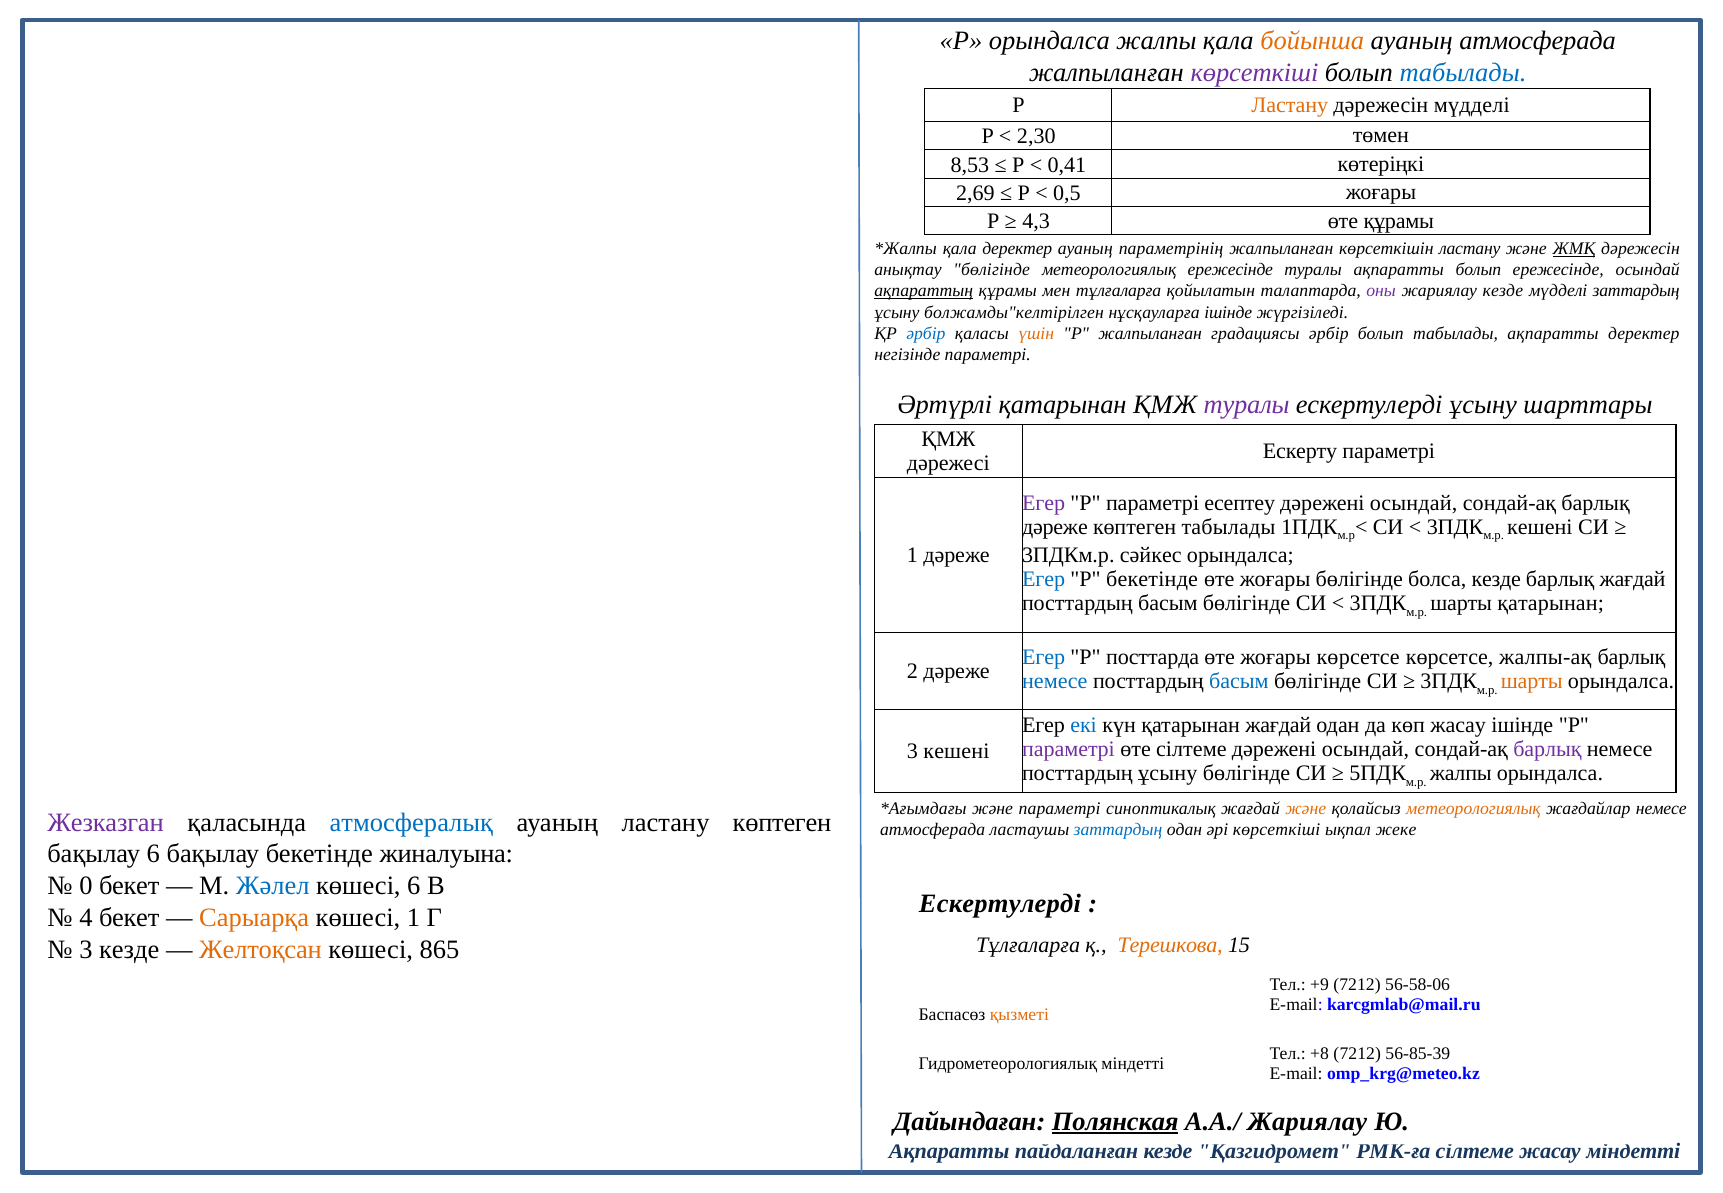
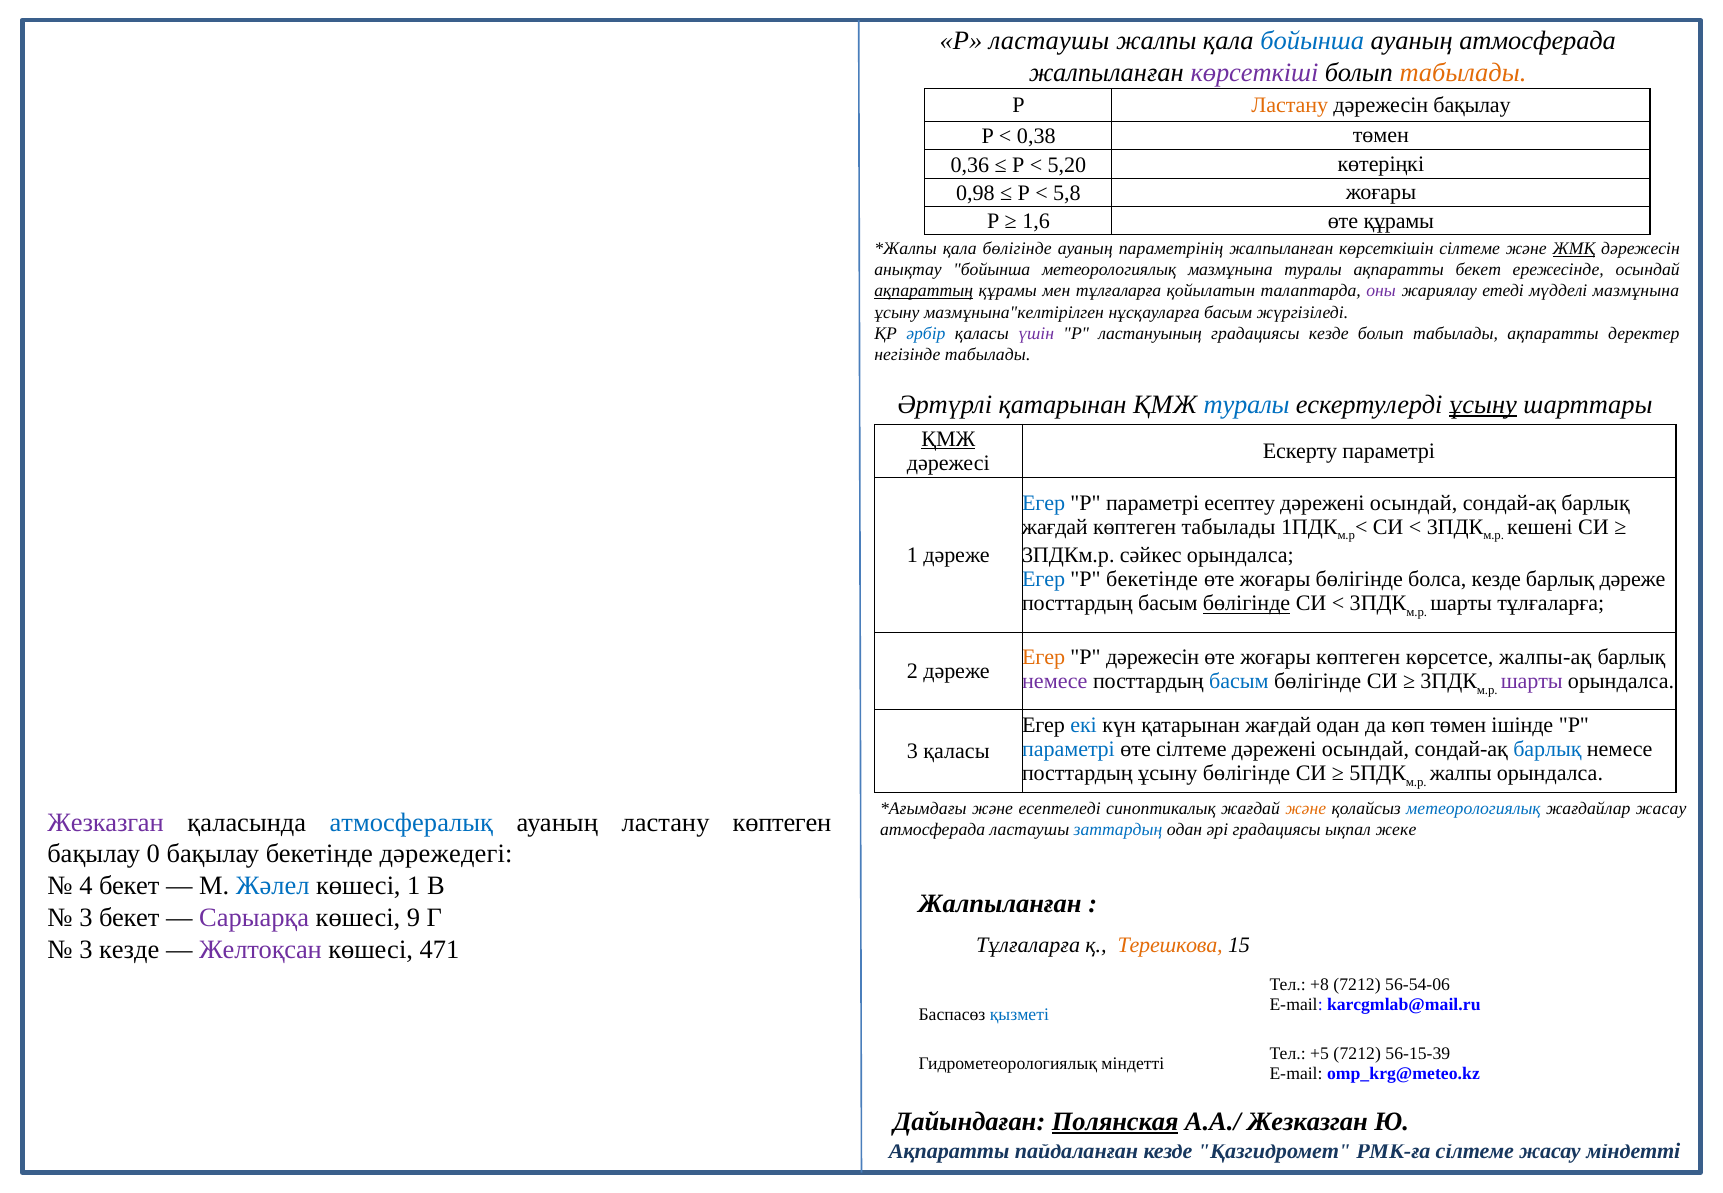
Р орындалса: орындалса -> ластаушы (1049, 41)
бойынша colour: orange -> blue (1312, 41)
табылады colour: blue -> orange (1463, 73)
дәрежесін мүдделі: мүдделі -> бақылау (1472, 105)
2,30: 2,30 -> 0,38 (1036, 136)
8,53: 8,53 -> 0,36 (970, 165)
0,41: 0,41 -> 5,20 (1067, 165)
2,69: 2,69 -> 0,98 (975, 193)
0,5: 0,5 -> 5,8 (1067, 193)
4,3: 4,3 -> 1,6 (1036, 222)
қала деректер: деректер -> бөлігінде (1017, 249)
көрсеткішін ластану: ластану -> сілтеме (1470, 249)
анықтау бөлігінде: бөлігінде -> бойынша (992, 270)
метеорологиялық ережесінде: ережесінде -> мазмұнына (1230, 270)
ақпаратты болып: болып -> бекет (1478, 270)
жариялау кезде: кезде -> етеді (1503, 291)
мүдделі заттардың: заттардың -> мазмұнына (1636, 291)
болжамды"келтірілген: болжамды"келтірілген -> мазмұнына"келтірілген (1014, 312)
нұсқауларға ішінде: ішінде -> басым (1228, 312)
үшін colour: orange -> purple (1036, 333)
Р жалпыланған: жалпыланған -> ластануының (1150, 333)
градациясы әрбір: әрбір -> кезде (1329, 333)
негізінде параметрі: параметрі -> табылады (988, 354)
туралы colour: purple -> blue (1247, 405)
ұсыну underline: none -> present (1483, 405)
ҚМЖ underline: none -> present (948, 439)
Егер colour: purple -> blue (1044, 503)
дәреже: дәреже -> жағдай (1055, 527)
барлық жағдай: жағдай -> дәреже (1633, 579)
бөлігінде underline: none -> present (1247, 604)
шарты қатарынан: қатарынан -> тұлғаларға (1551, 604)
Егер colour: blue -> orange (1044, 657)
Р посттарда: посттарда -> дәрежесін (1153, 657)
жоғары көрсетсе: көрсетсе -> көптеген (1358, 657)
немесе colour: blue -> purple (1055, 681)
шарты colour: orange -> purple (1532, 681)
көп жасау: жасау -> төмен (1458, 725)
параметрі colour: purple -> blue (1068, 749)
барлық colour: purple -> blue (1547, 749)
3 кешені: кешені -> қаласы (956, 751)
және параметрі: параметрі -> есептеледі (1060, 808)
метеорологиялық colour: orange -> blue (1473, 808)
жағдайлар немесе: немесе -> жасау (1661, 808)
әрі көрсеткіші: көрсеткіші -> градациясы (1277, 829)
бақылау 6: 6 -> 0 (153, 854)
жиналуына: жиналуына -> дәрежедегі (446, 854)
0: 0 -> 4 (86, 886)
көшесі 6: 6 -> 1 (414, 886)
Ескертулерді: Ескертулерді -> Жалпыланған (1000, 904)
4: 4 -> 3 (86, 918)
Сарыарқа colour: orange -> purple (254, 918)
көшесі 1: 1 -> 9 (414, 918)
Желтоқсан colour: orange -> purple (260, 950)
865: 865 -> 471 (439, 950)
+9: +9 -> +8 (1319, 985)
56-58-06: 56-58-06 -> 56-54-06 (1418, 985)
қызметі colour: orange -> blue (1019, 1014)
+8: +8 -> +5 (1319, 1054)
56-85-39: 56-85-39 -> 56-15-39 (1418, 1054)
А.А./ Жариялау: Жариялау -> Жезказган (1308, 1122)
